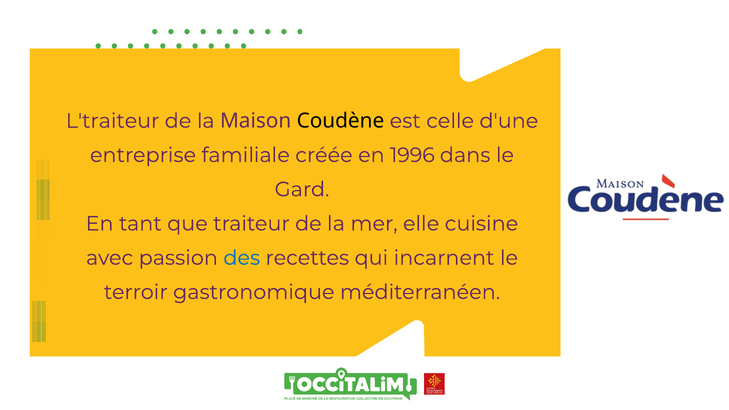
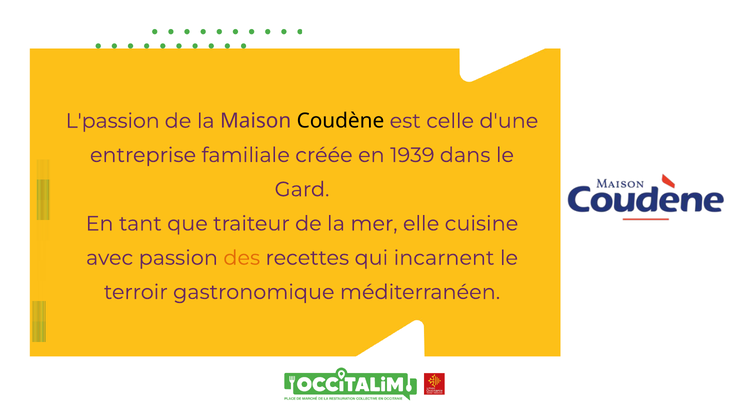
L'traiteur: L'traiteur -> L'passion (113, 121)
1996: 1996 -> 1939 (412, 155)
des colour: blue -> orange (242, 258)
